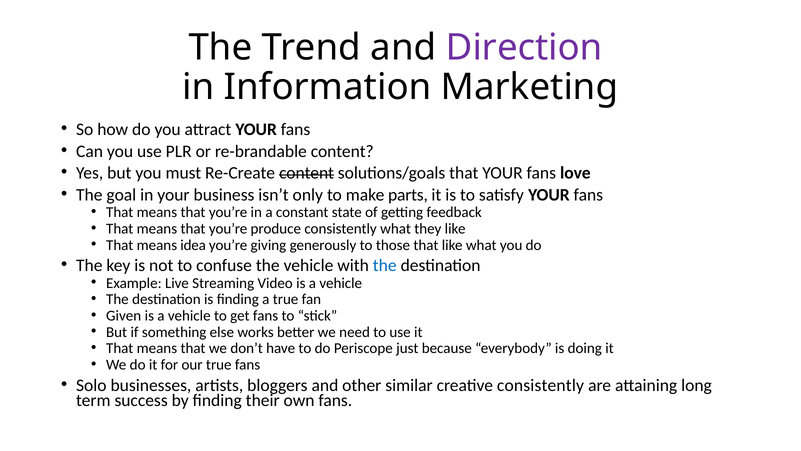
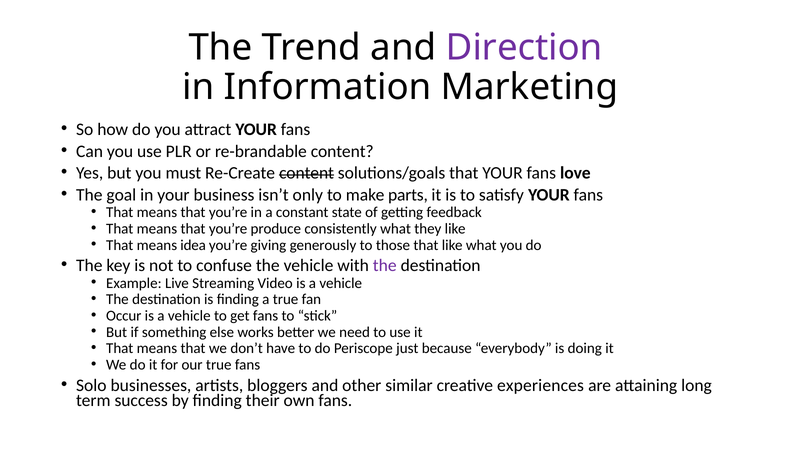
the colour: blue -> purple (385, 265)
Given: Given -> Occur (124, 316)
creative consistently: consistently -> experiences (540, 385)
